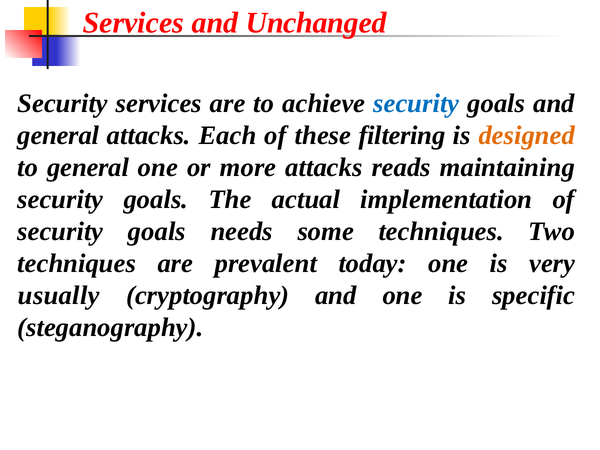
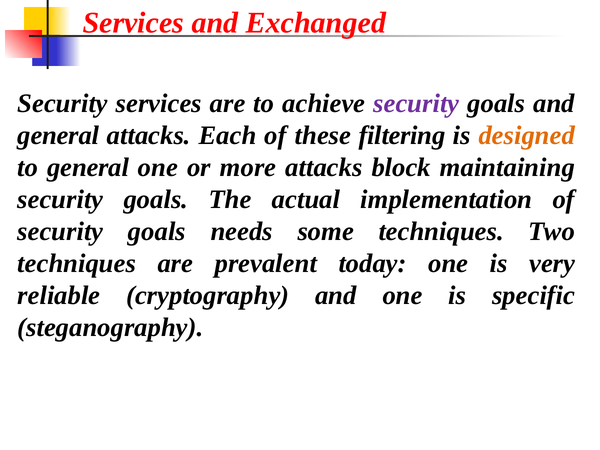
Unchanged: Unchanged -> Exchanged (316, 23)
security colour: blue -> purple (416, 104)
reads: reads -> block (401, 168)
usually: usually -> reliable (59, 296)
